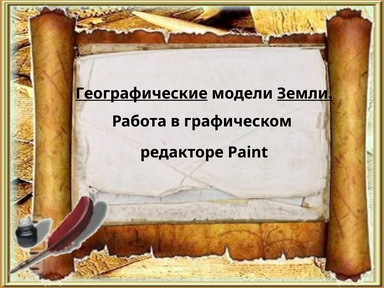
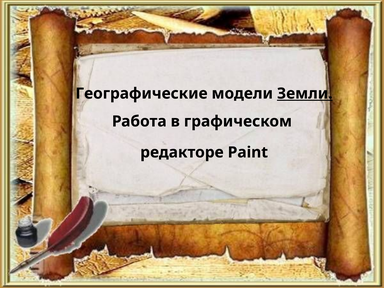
Географические underline: present -> none (142, 94)
